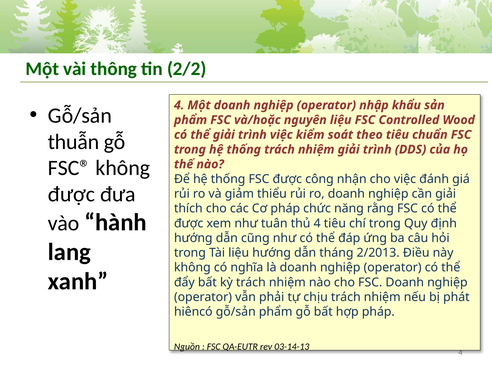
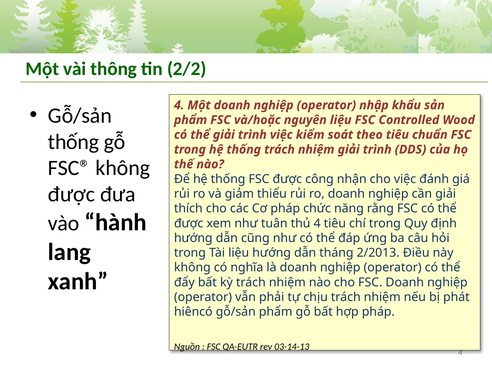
thuẫn: thuẫn -> thống (74, 142)
